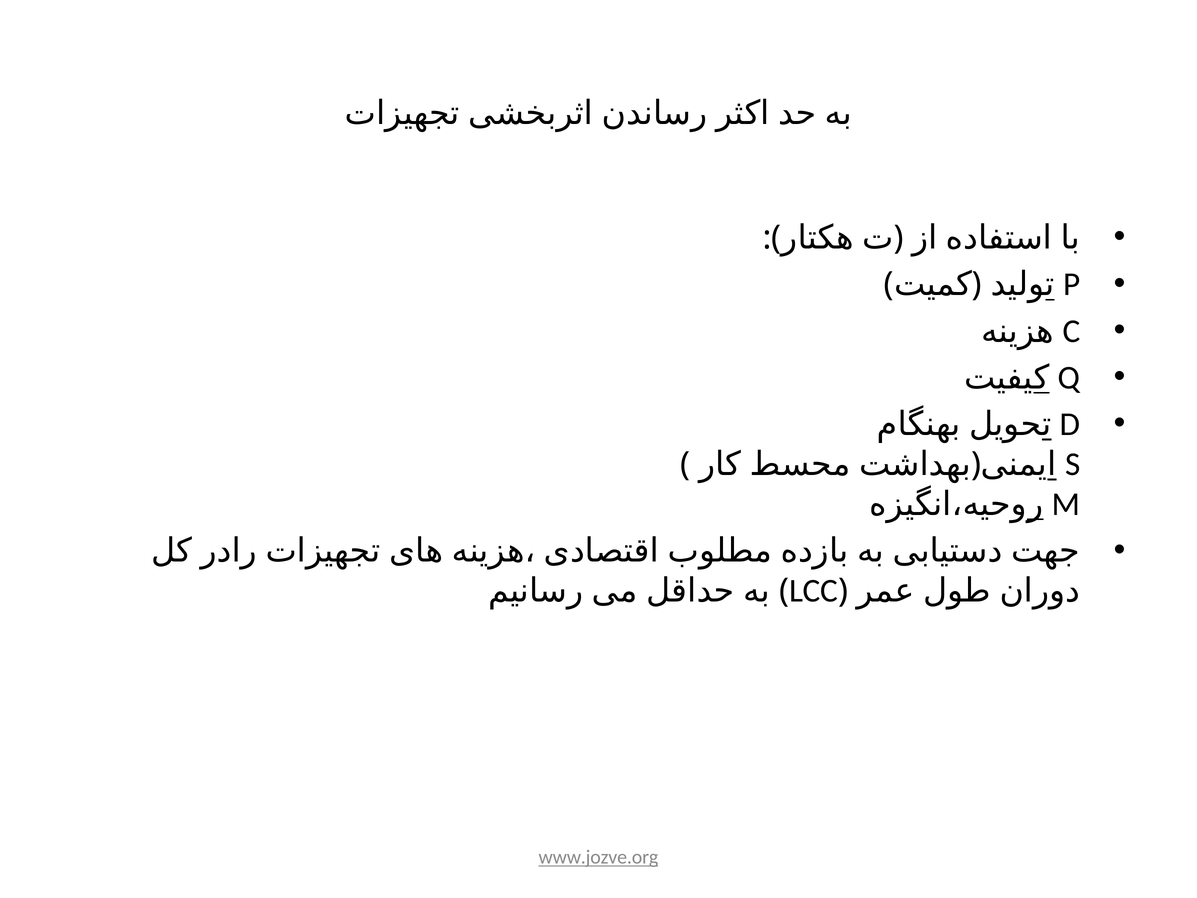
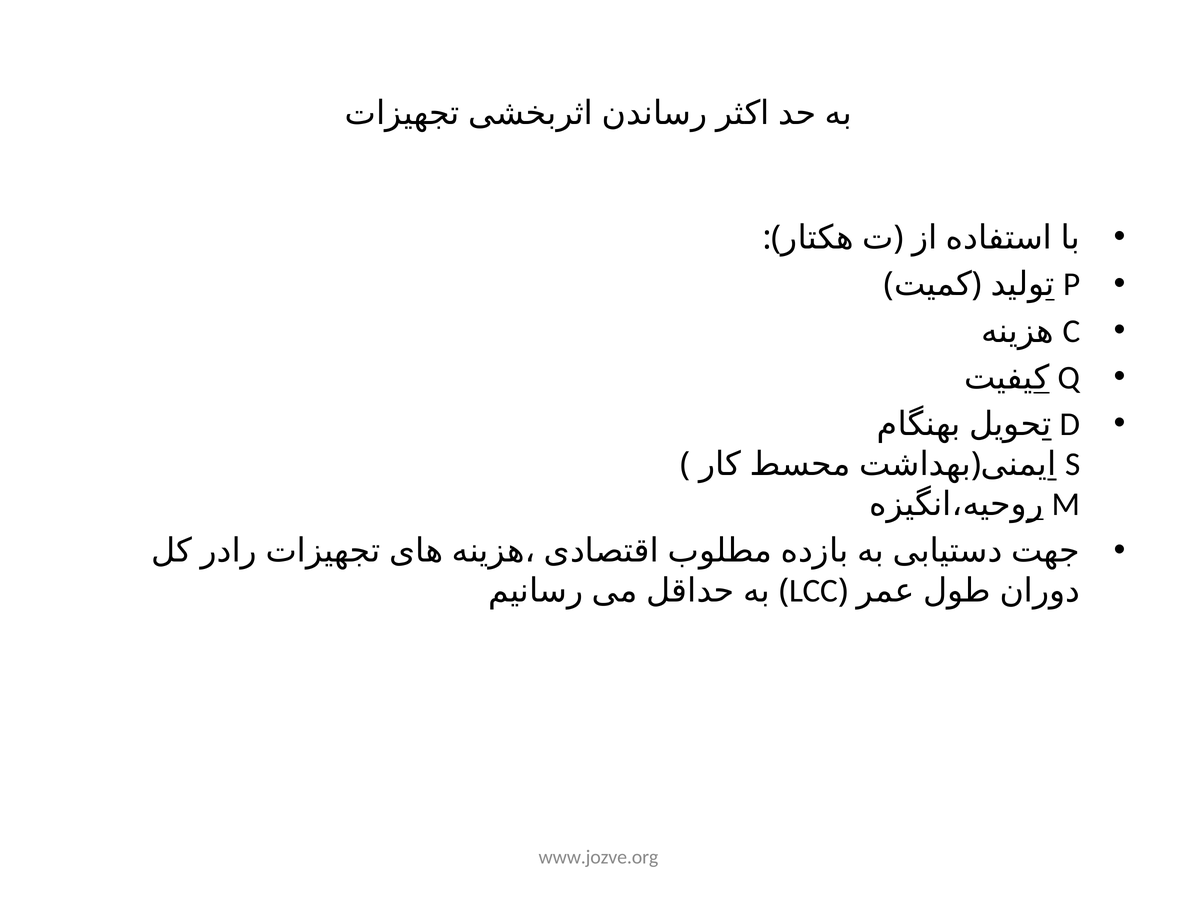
www.jozve.org underline: present -> none (598, 857)
